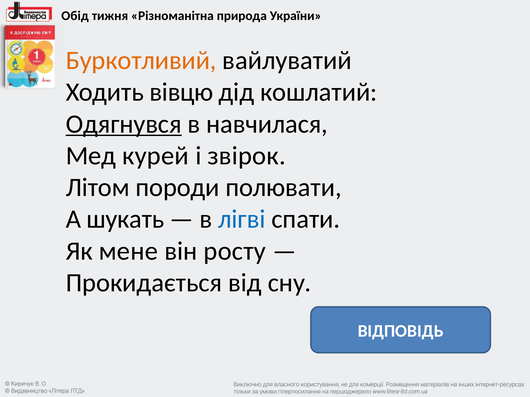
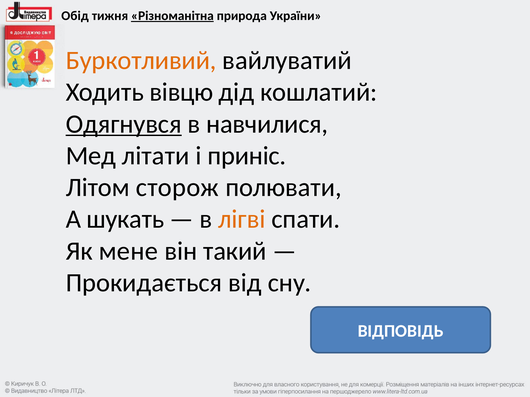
Різноманітна underline: none -> present (172, 16)
навчилася: навчилася -> навчилися (267, 124)
курей: курей -> літати (156, 156)
звірок: звірок -> приніс (247, 156)
породи: породи -> сторож (177, 188)
лігві colour: blue -> orange (242, 219)
росту: росту -> такий (235, 251)
